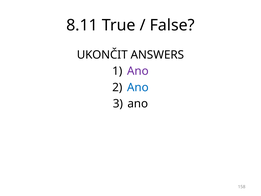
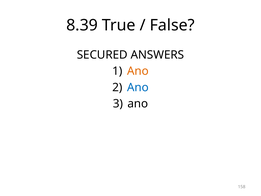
8.11: 8.11 -> 8.39 (82, 25)
UKONČIT: UKONČIT -> SECURED (102, 55)
Ano colour: purple -> orange (138, 71)
